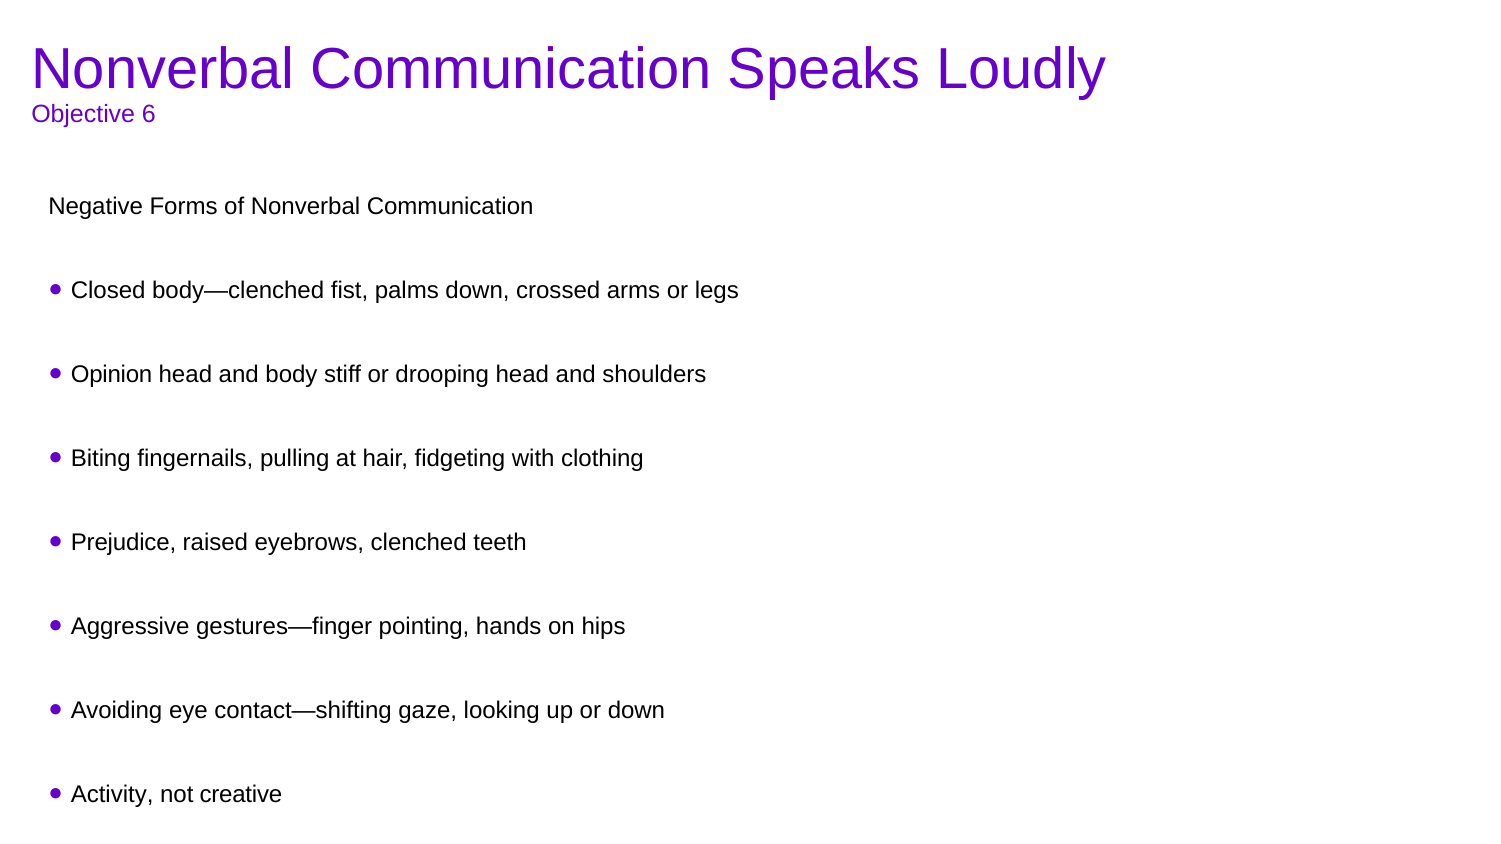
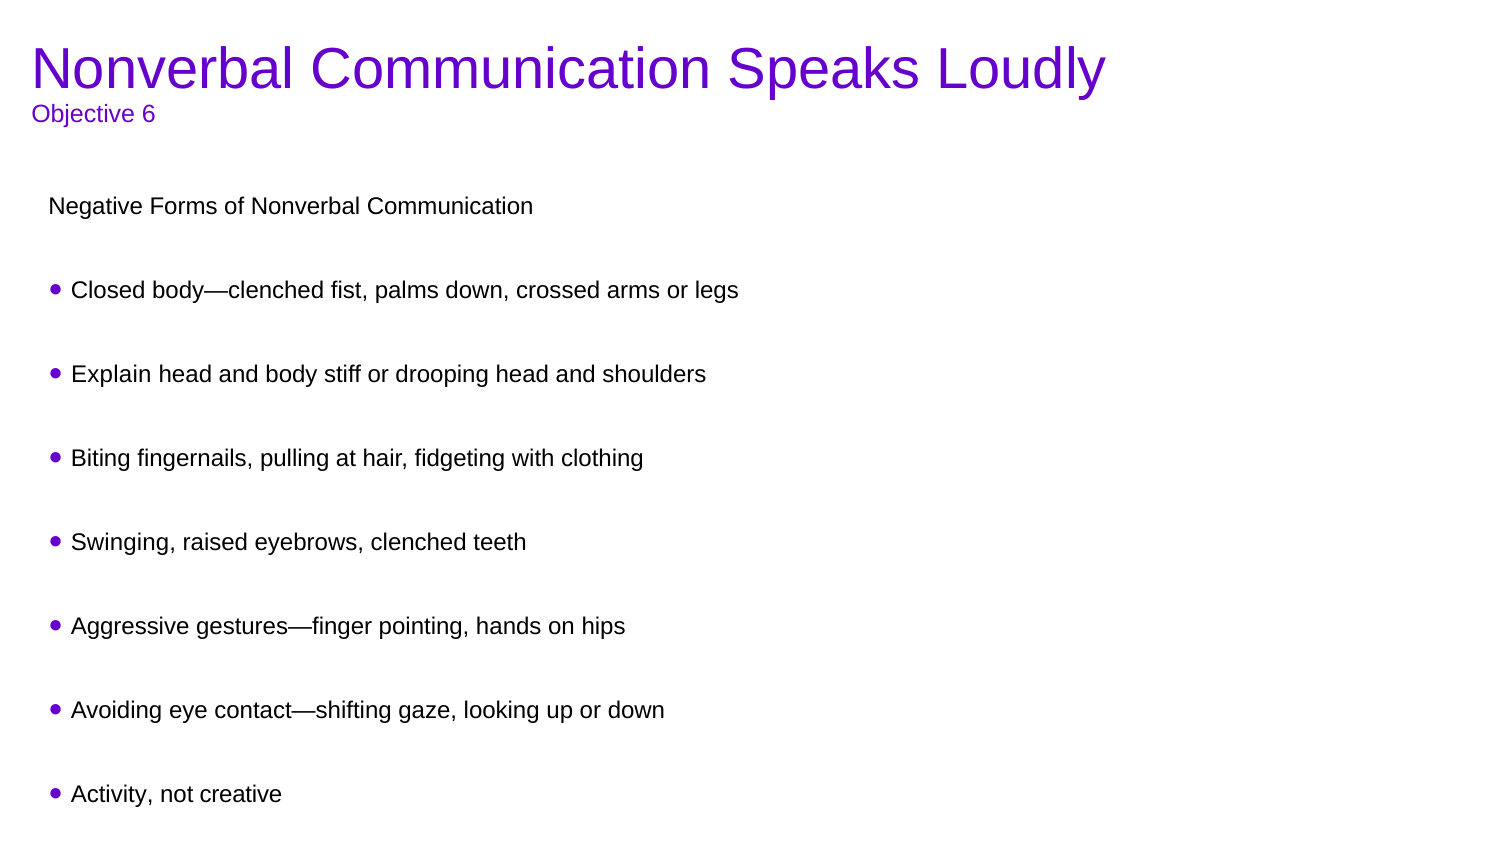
Opinion: Opinion -> Explain (111, 374)
Prejudice: Prejudice -> Swinging (123, 543)
